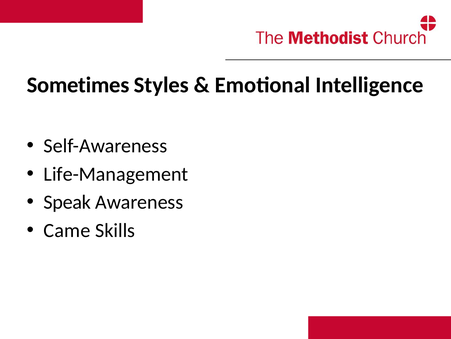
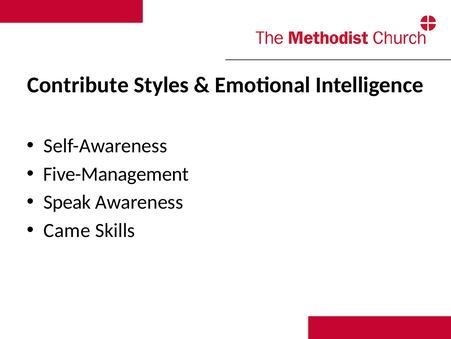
Sometimes: Sometimes -> Contribute (78, 85)
Life-Management: Life-Management -> Five-Management (116, 174)
